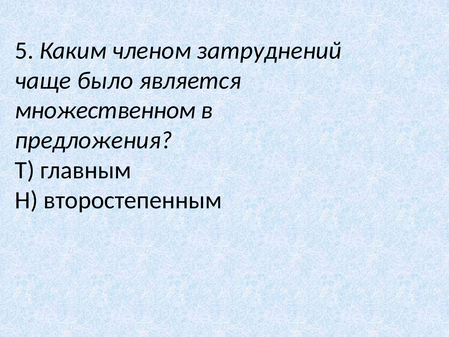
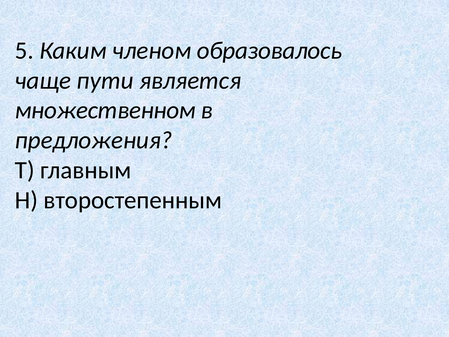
затруднений: затруднений -> образовалось (269, 50)
было: было -> пути (105, 80)
